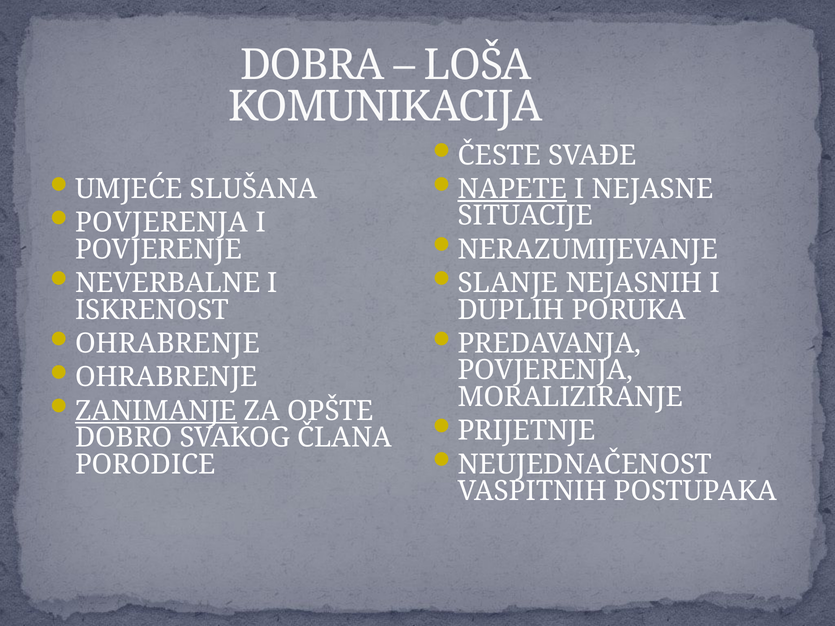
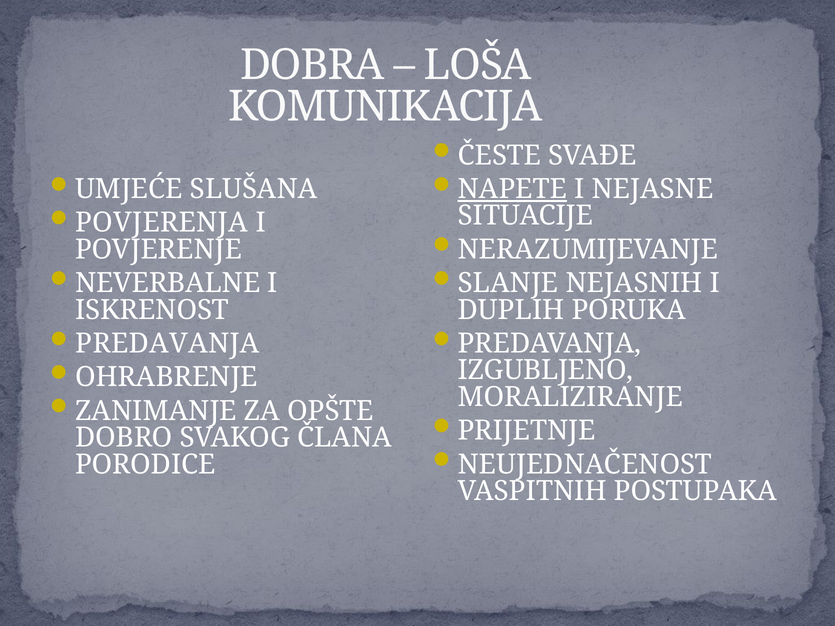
OHRABRENJE: OHRABRENJE -> PREDAVANJA (167, 344)
POVJERENJA: POVJERENJA -> IZGUBLJENO (546, 370)
ZANIMANJE underline: present -> none (156, 411)
